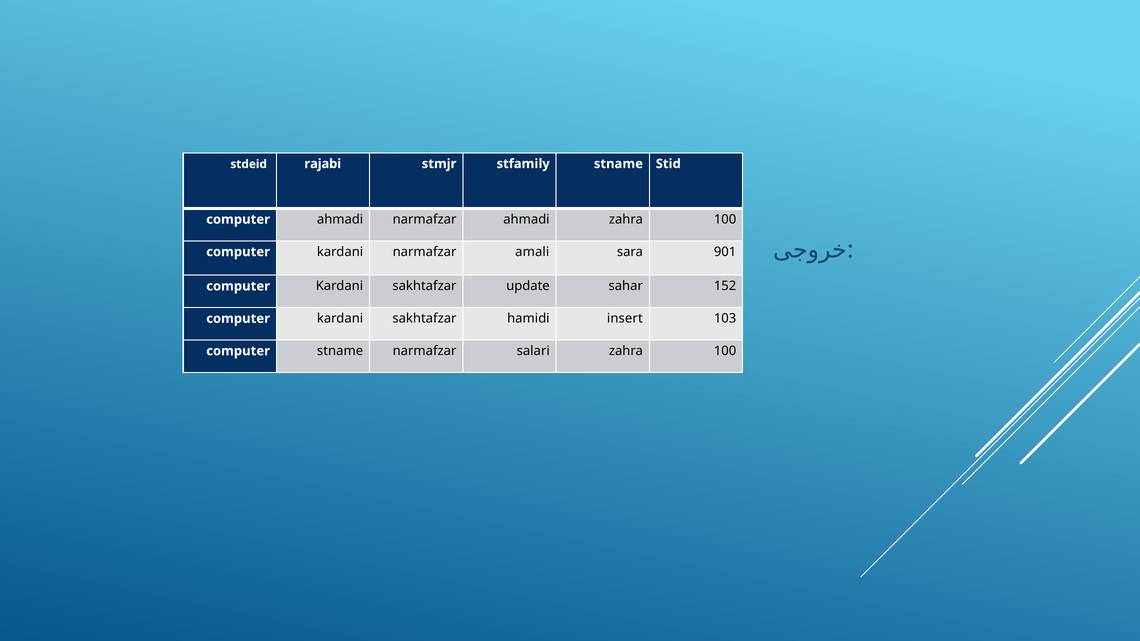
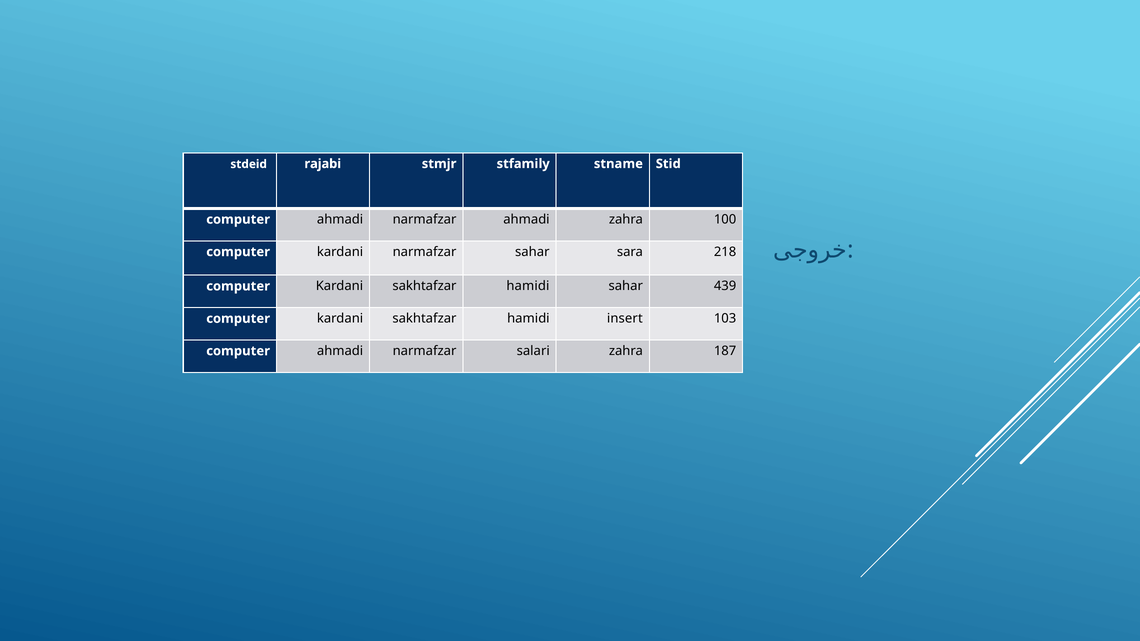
narmafzar amali: amali -> sahar (532, 252)
901: 901 -> 218 (725, 252)
update: update -> hamidi (528, 286)
152: 152 -> 439 (725, 286)
stname: stname -> ahmadi (340, 351)
salari zahra 100: 100 -> 187 (725, 351)
